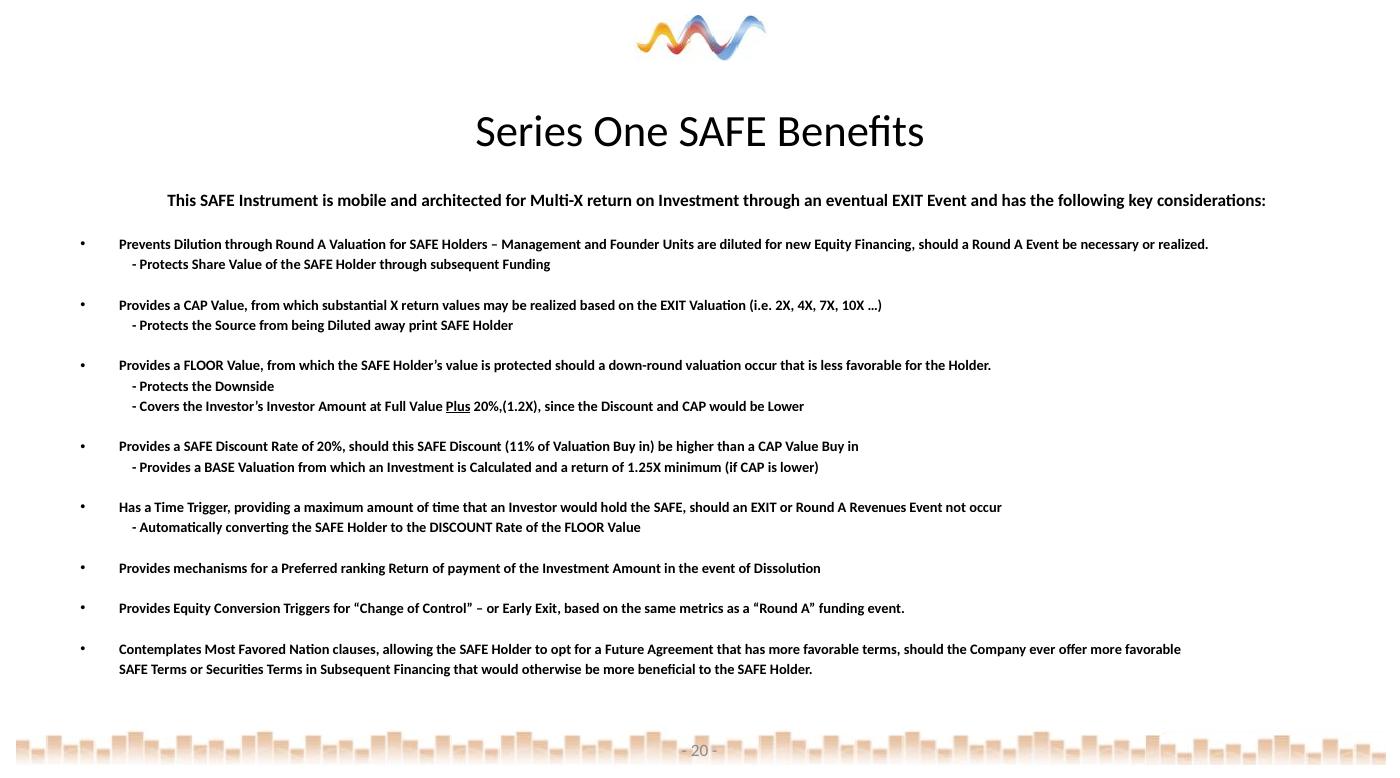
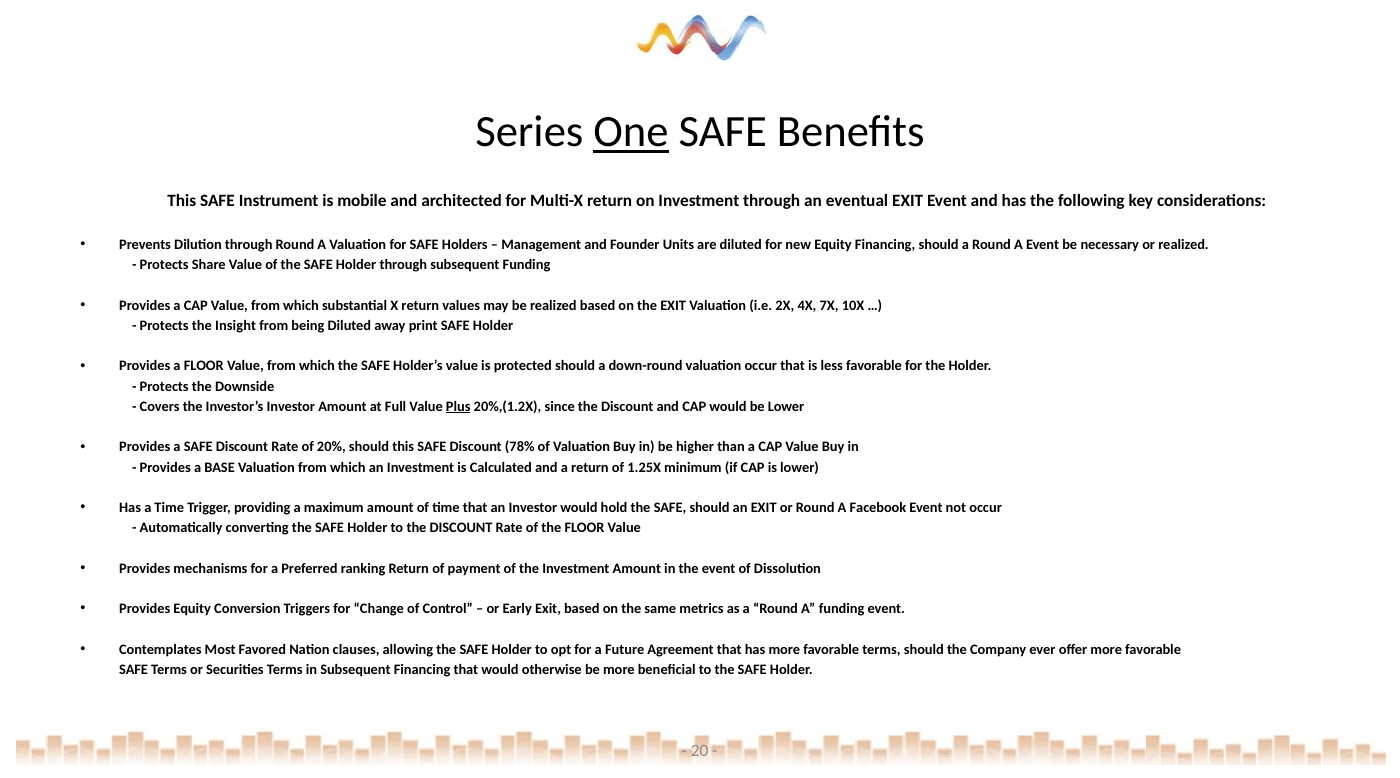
One underline: none -> present (631, 132)
Source: Source -> Insight (236, 326)
11%: 11% -> 78% (520, 447)
Revenues: Revenues -> Facebook (878, 508)
